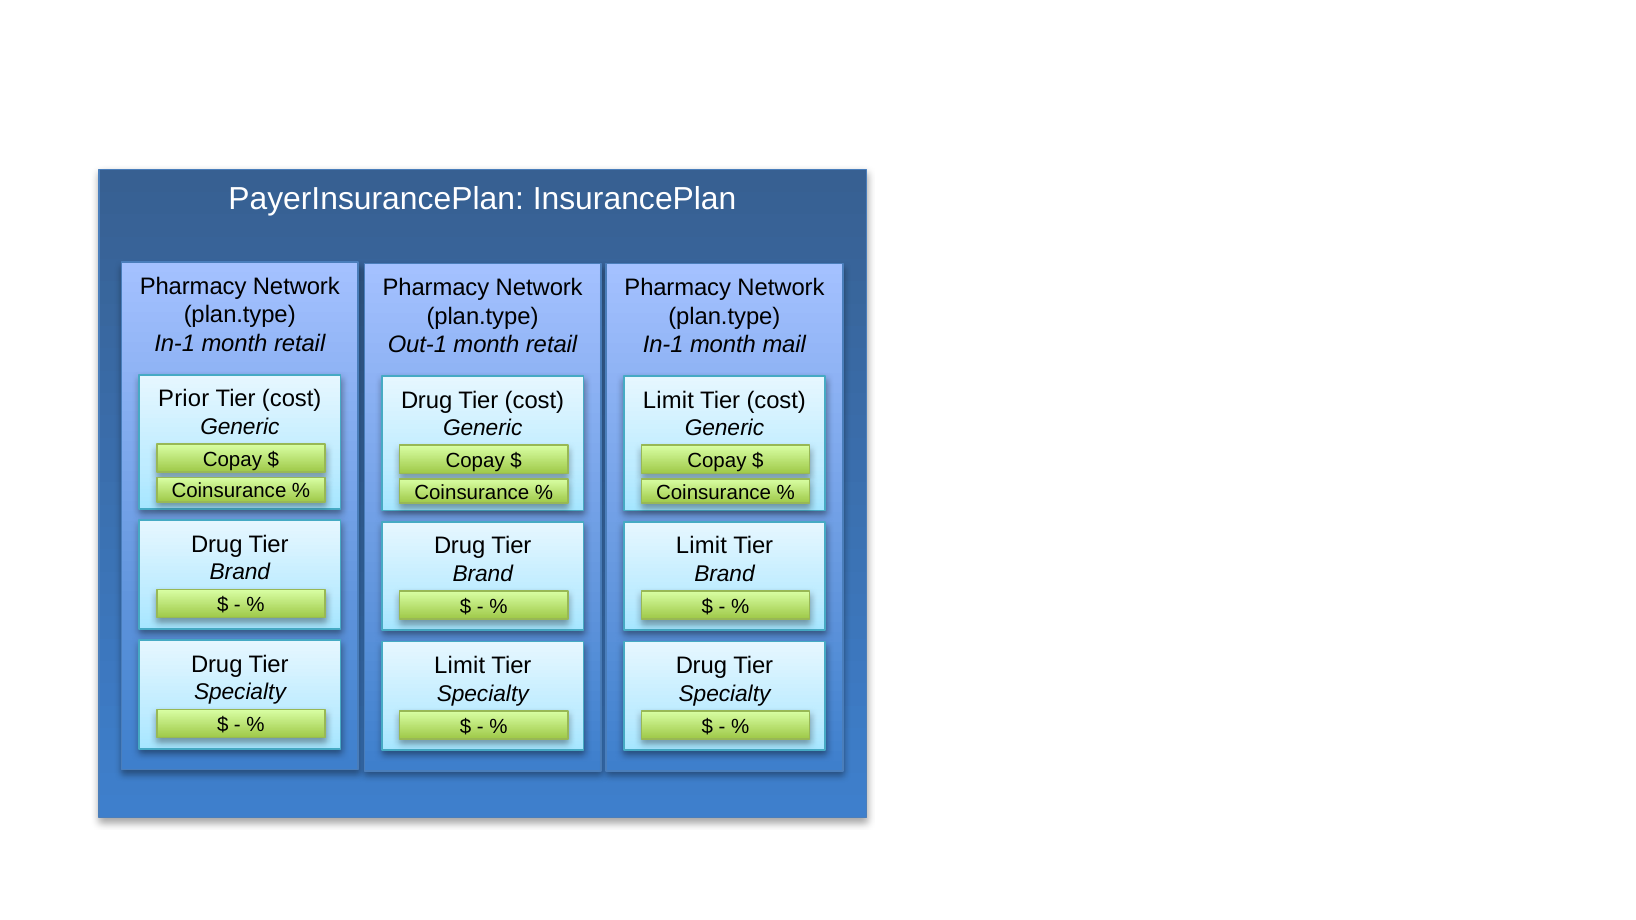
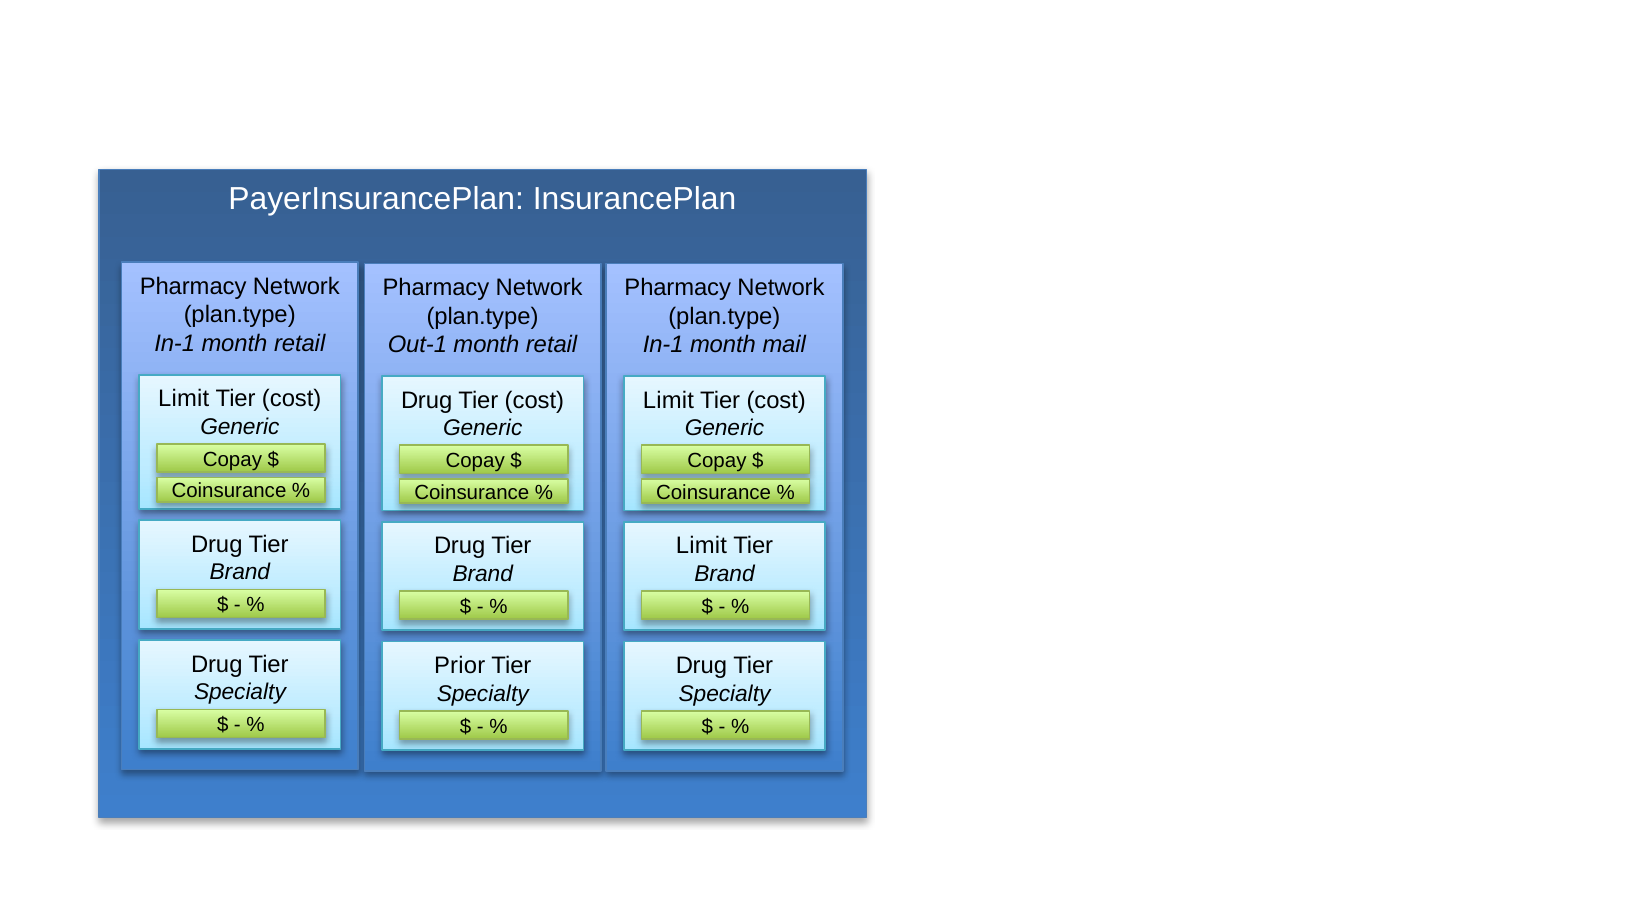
Prior: Prior -> Limit (184, 399)
Limit: Limit -> Prior (460, 666)
